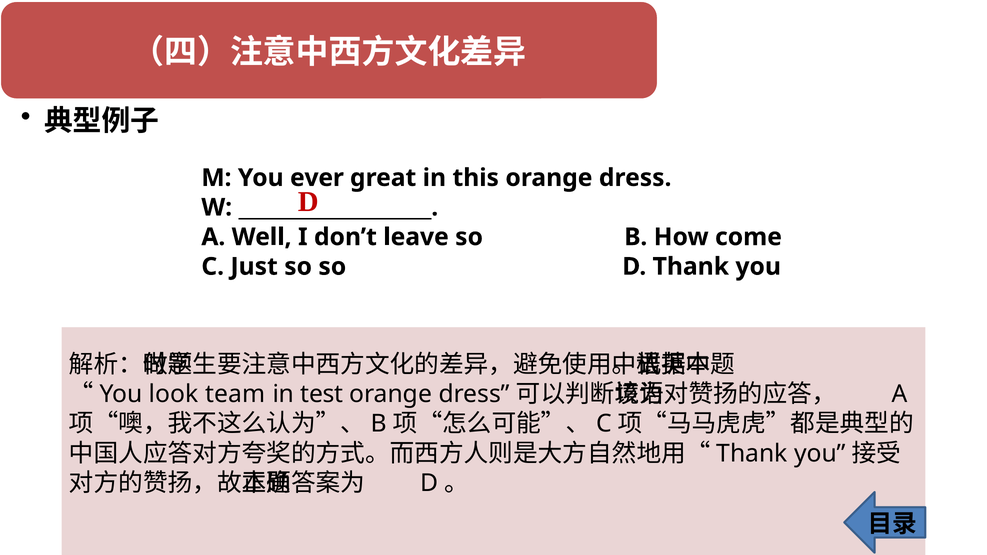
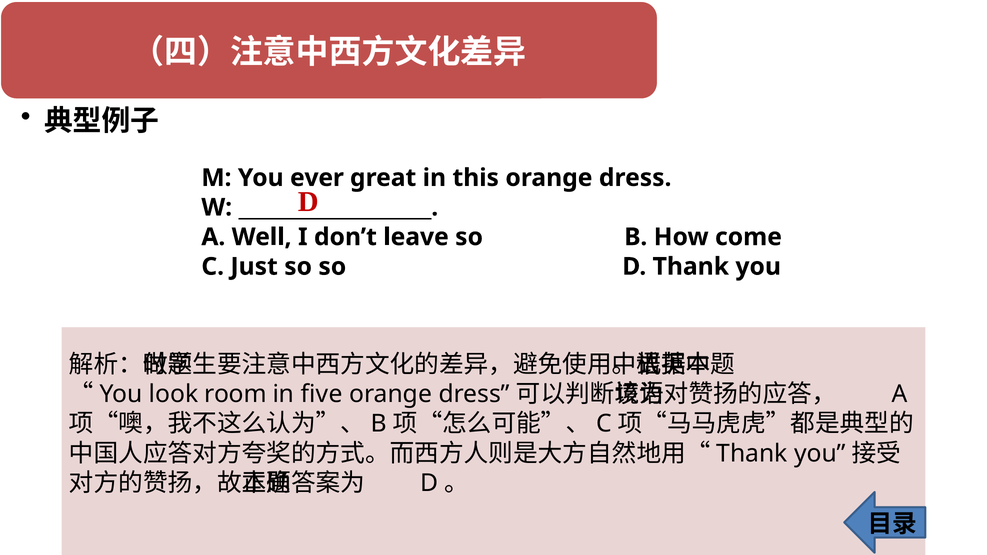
team: team -> room (236, 394)
test: test -> five (322, 394)
